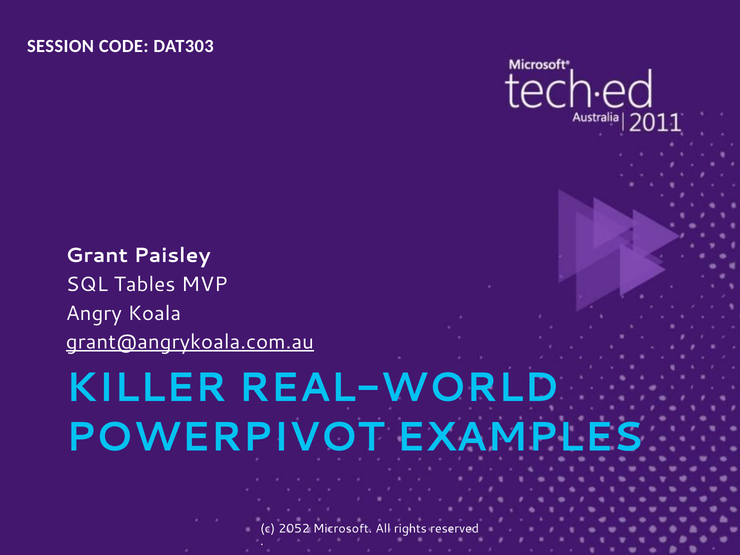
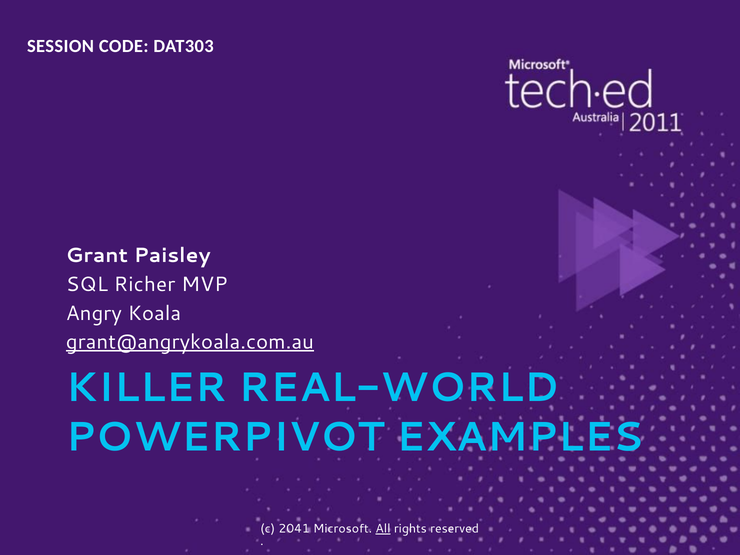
Tables: Tables -> Richer (145, 284)
2052: 2052 -> 2041 (294, 529)
All underline: none -> present (383, 529)
